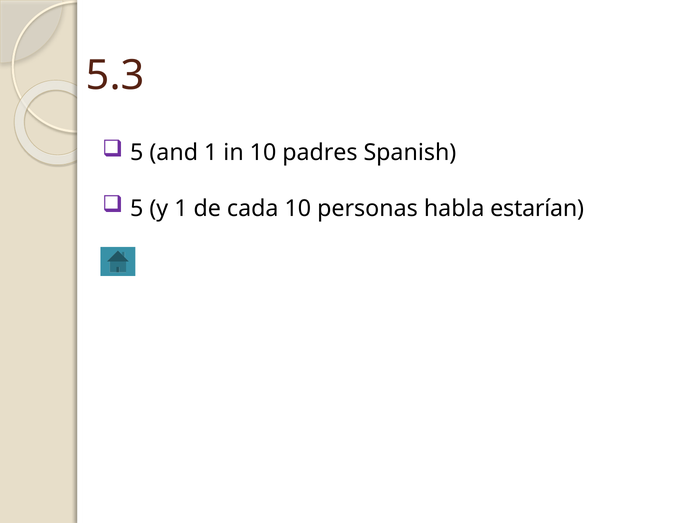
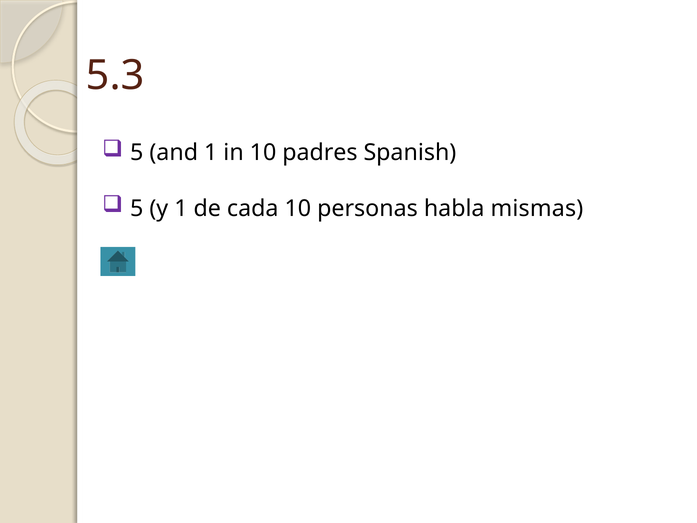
estarían: estarían -> mismas (537, 208)
